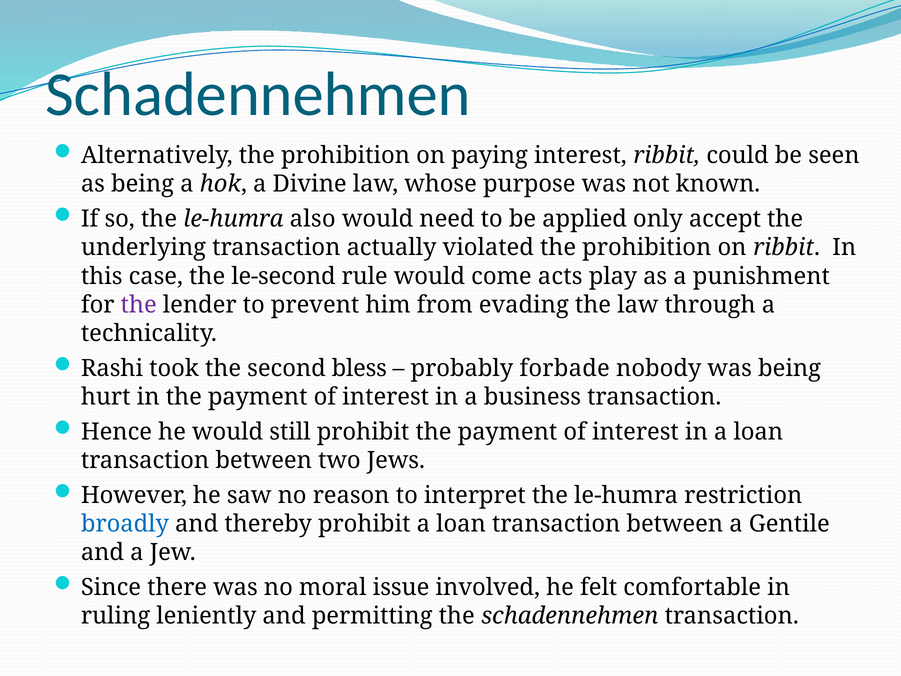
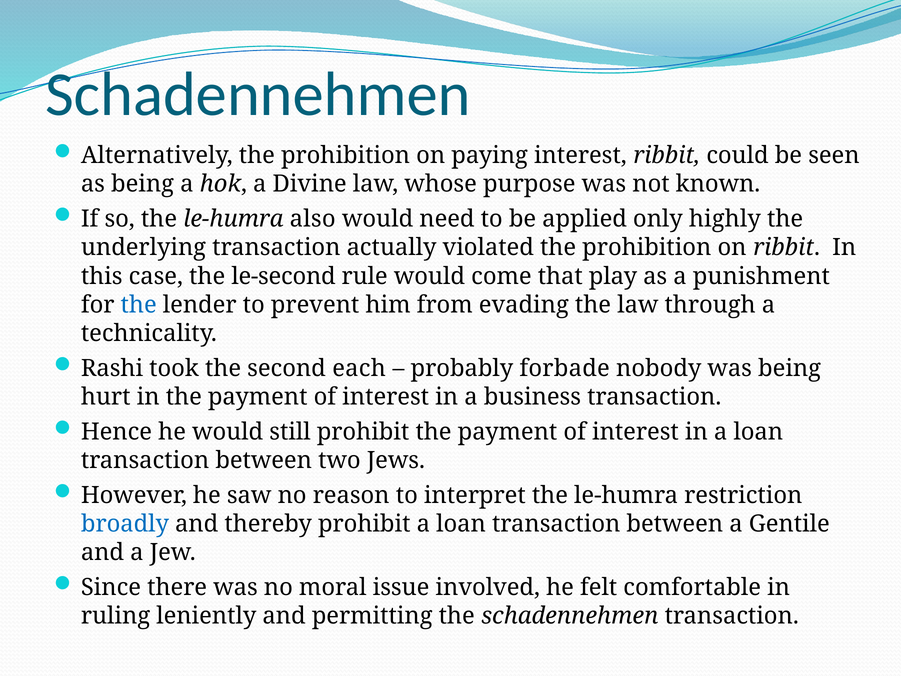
accept: accept -> highly (725, 219)
acts: acts -> that (560, 276)
the colour: purple -> blue (139, 305)
bless: bless -> each (359, 368)
